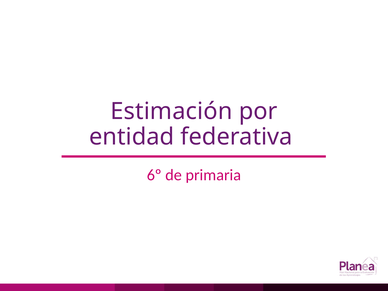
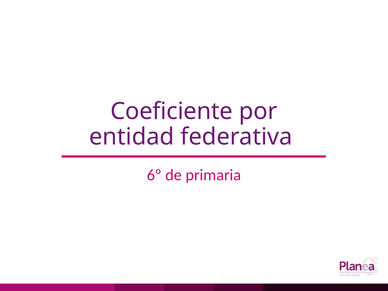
Estimación: Estimación -> Coeficiente (172, 111)
